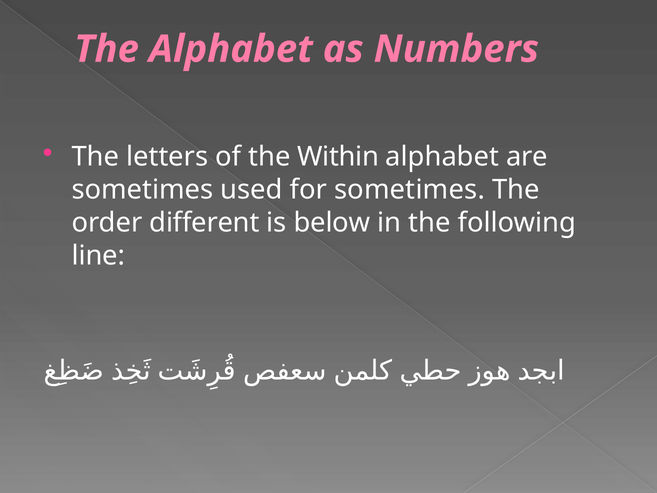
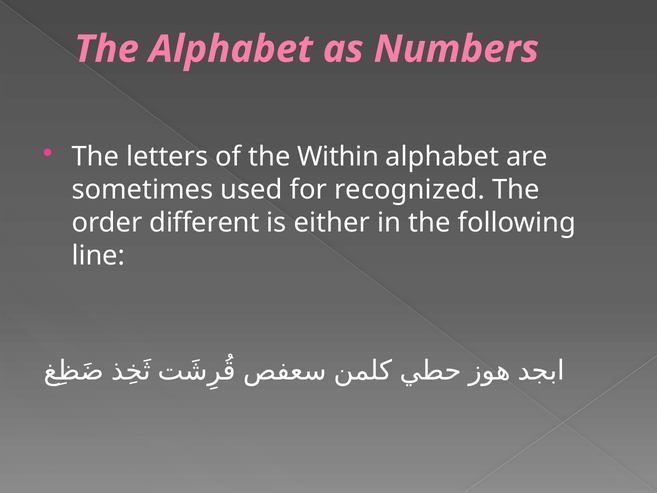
for sometimes: sometimes -> recognized (409, 190)
below: below -> either (332, 223)
